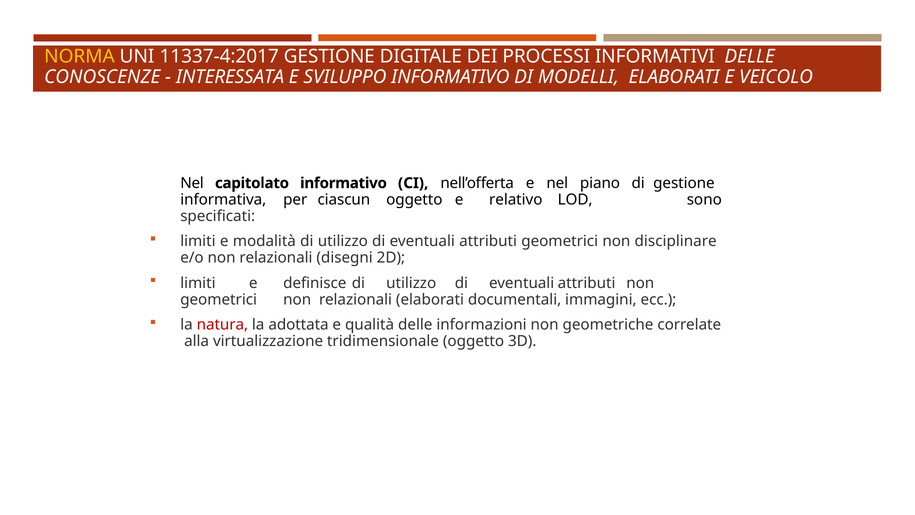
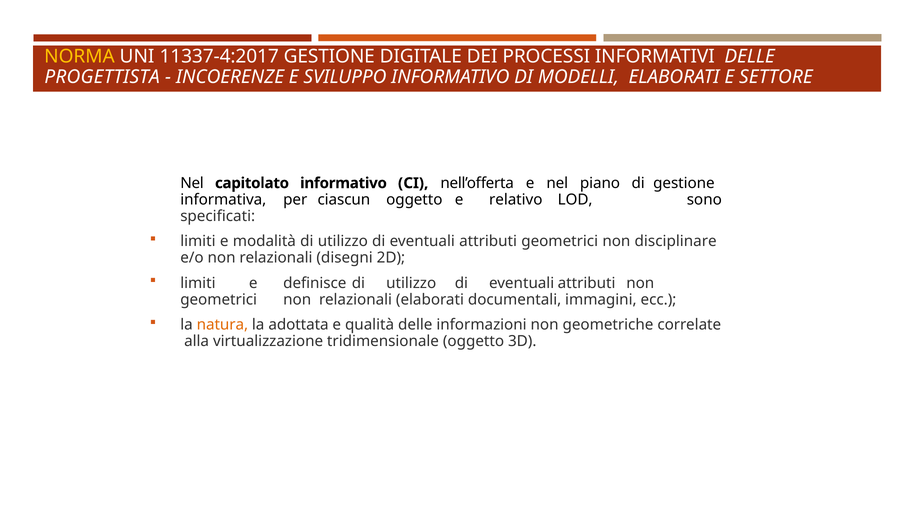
CONOSCENZE: CONOSCENZE -> PROGETTISTA (102, 77)
INTERESSATA: INTERESSATA -> INCOERENZE (230, 77)
VEICOLO: VEICOLO -> SETTORE (776, 77)
natura colour: red -> orange (222, 325)
